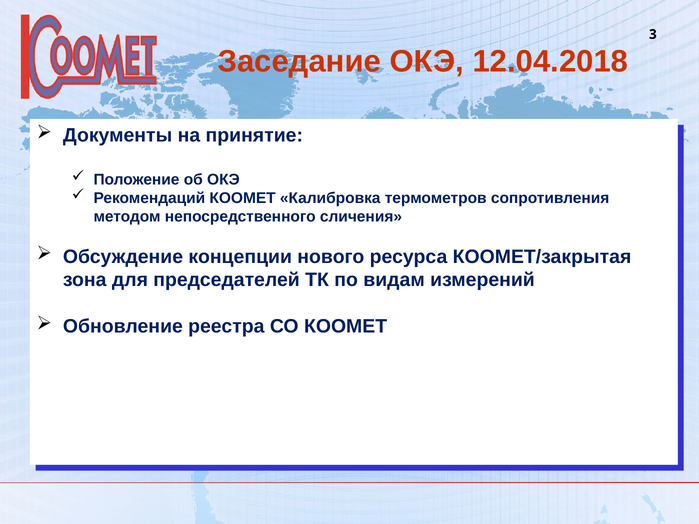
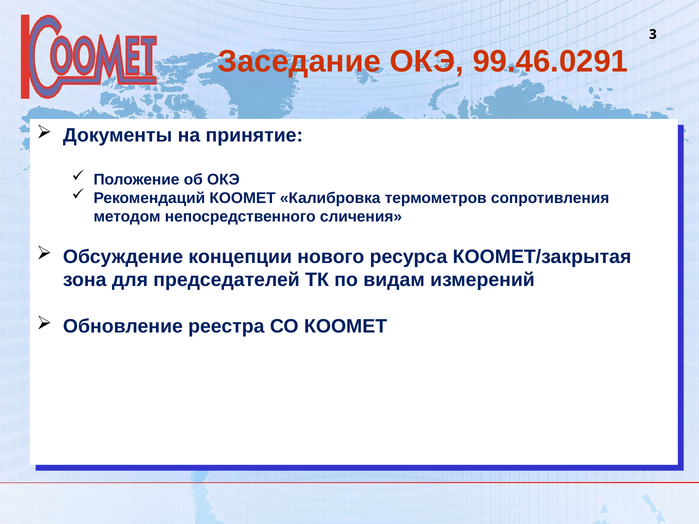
12.04.2018: 12.04.2018 -> 99.46.0291 (550, 62)
